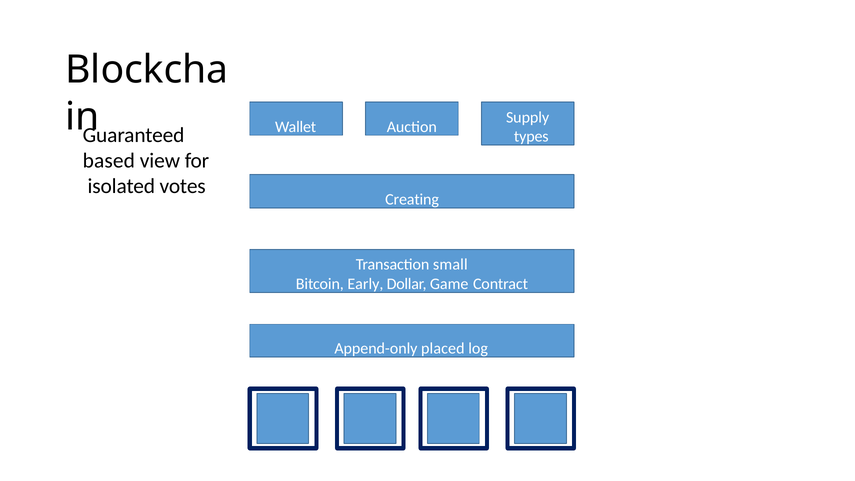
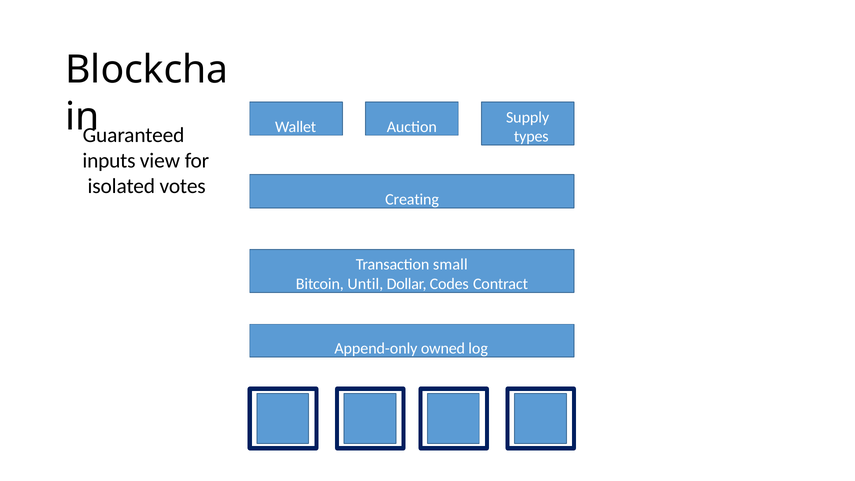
based: based -> inputs (109, 161)
Early: Early -> Until (365, 284)
Game: Game -> Codes (449, 284)
placed: placed -> owned (443, 348)
